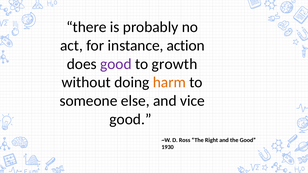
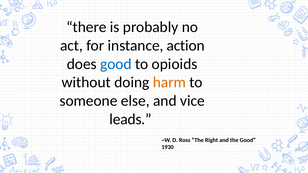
good colour: purple -> blue (116, 64)
growth: growth -> opioids (175, 64)
good: good -> leads (131, 119)
